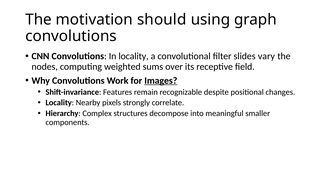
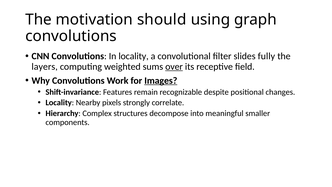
vary: vary -> fully (266, 56)
nodes: nodes -> layers (45, 67)
over underline: none -> present (174, 67)
